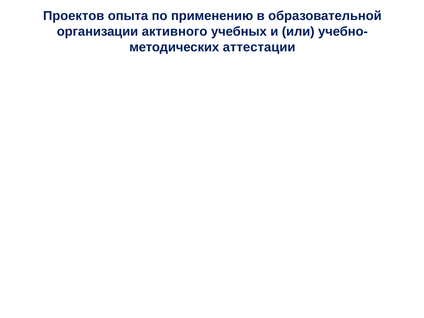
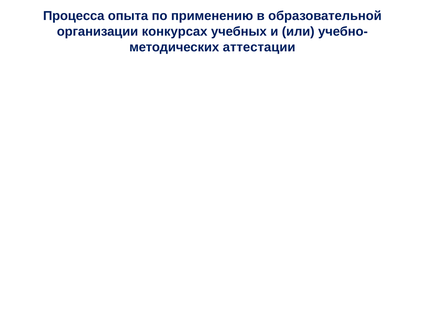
Проектов: Проектов -> Процесса (74, 16)
активного: активного -> конкурсах (175, 32)
